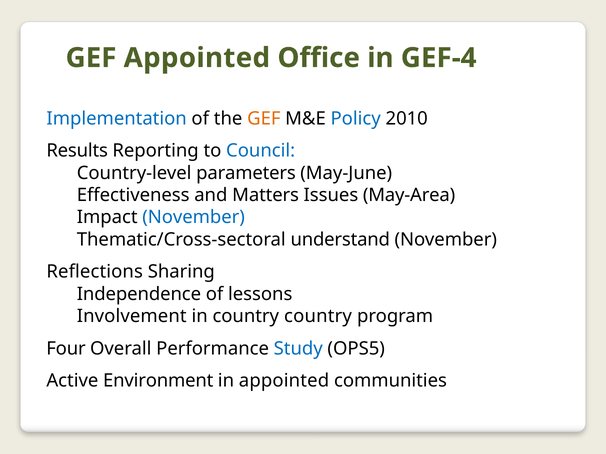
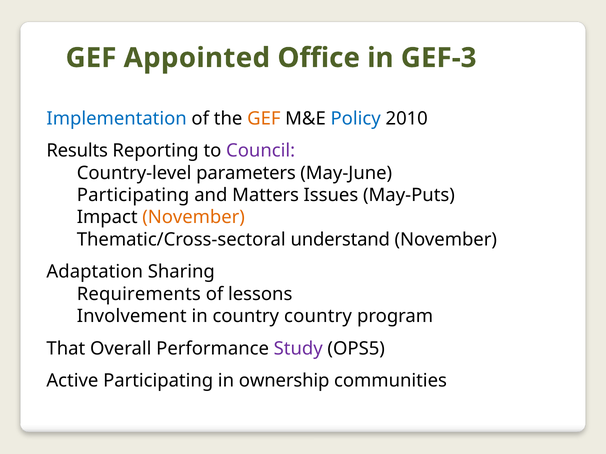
GEF-4: GEF-4 -> GEF-3 (439, 58)
Council colour: blue -> purple (261, 151)
Effectiveness: Effectiveness -> Participating (133, 195)
May-Area: May-Area -> May-Puts (409, 195)
November colour: blue -> orange (194, 218)
Reflections: Reflections -> Adaptation (95, 272)
Independence: Independence -> Requirements (139, 294)
Four: Four -> That (66, 349)
Study colour: blue -> purple (298, 349)
Active Environment: Environment -> Participating (158, 381)
in appointed: appointed -> ownership (284, 381)
